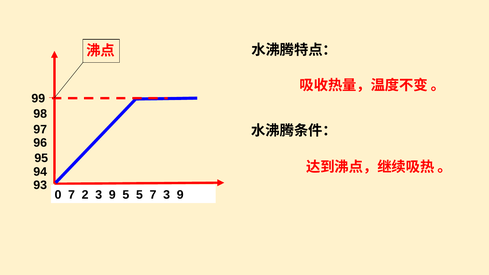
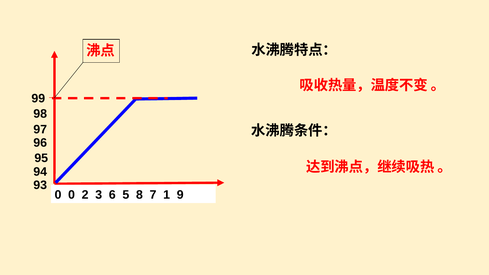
0 7: 7 -> 0 (72, 195)
2 3 9: 9 -> 6 (112, 195)
5 5: 5 -> 8 (139, 195)
7 3: 3 -> 1 (167, 195)
